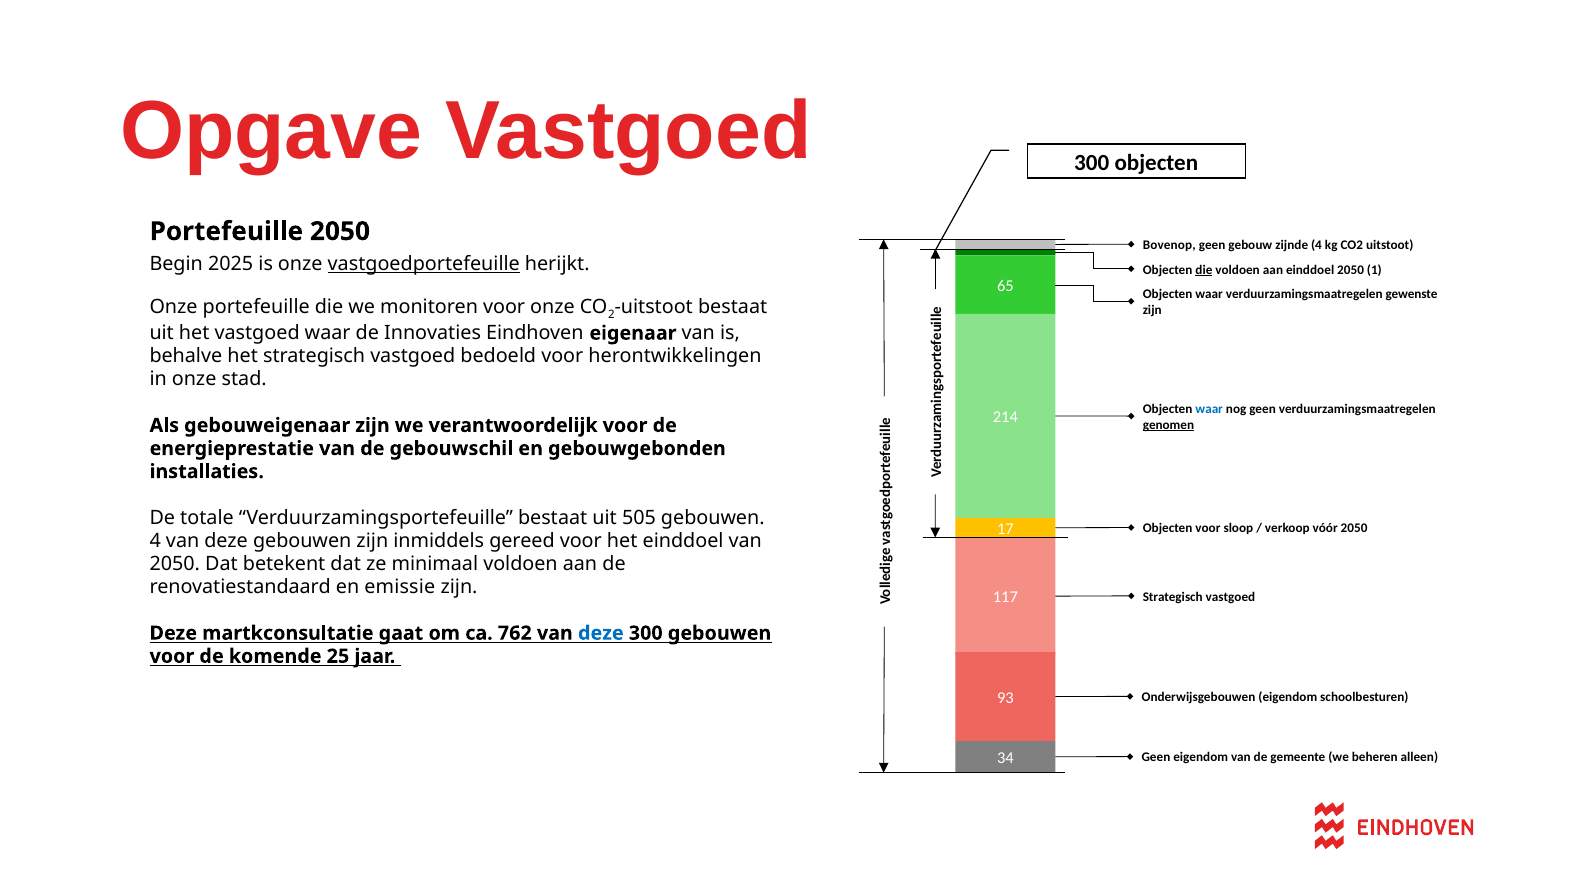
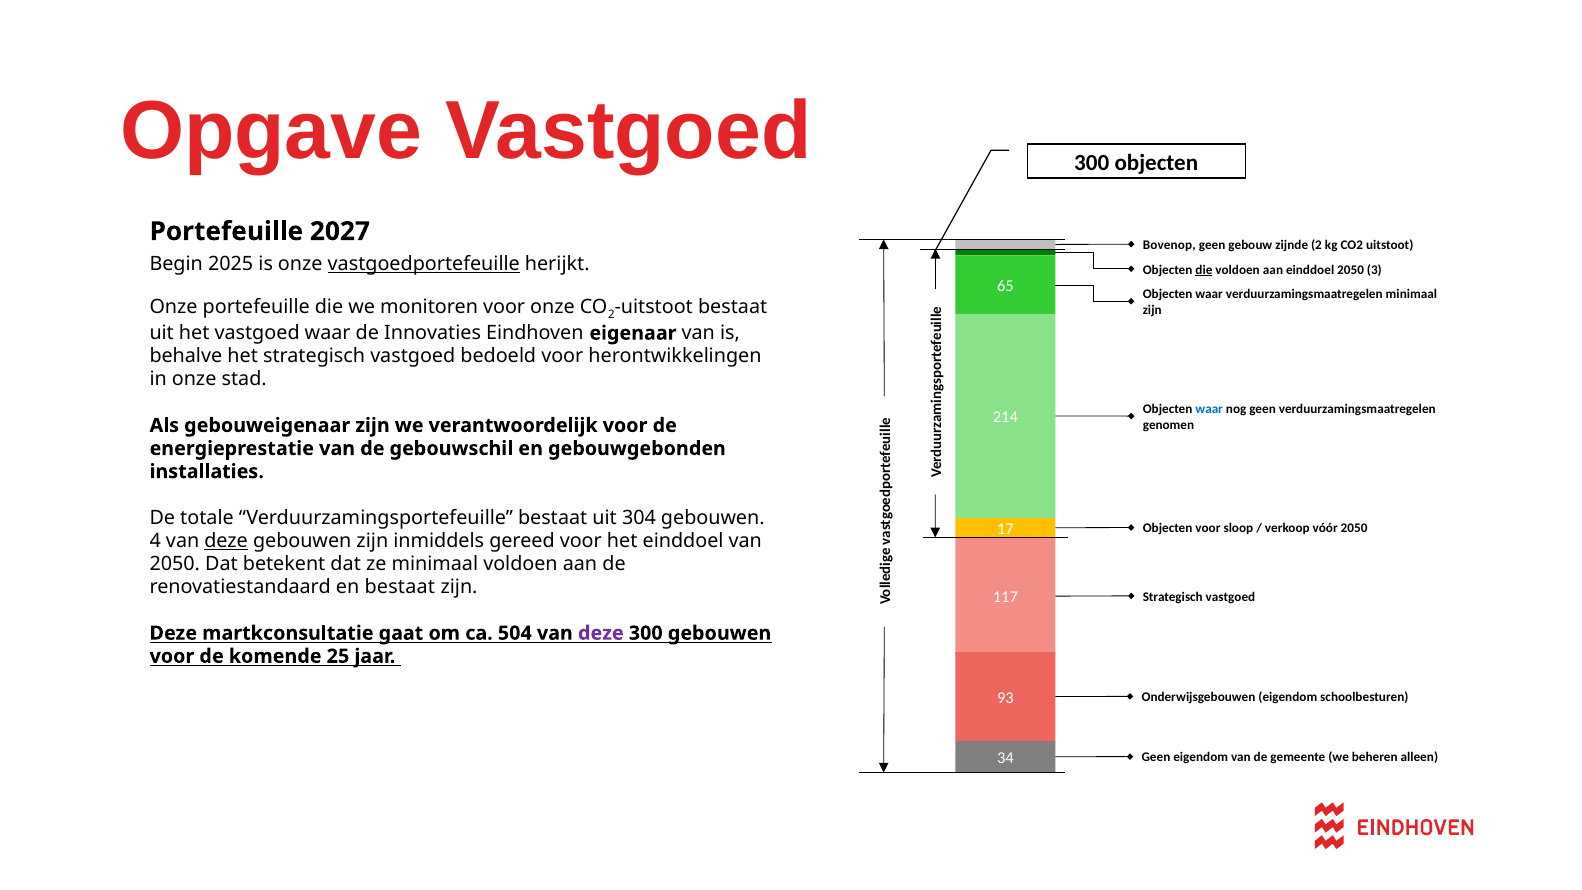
Portefeuille 2050: 2050 -> 2027 (340, 231)
zijnde 4: 4 -> 2 (1317, 245)
1: 1 -> 3 (1374, 270)
verduurzamingsmaatregelen gewenste: gewenste -> minimaal (1411, 294)
genomen underline: present -> none (1168, 425)
505: 505 -> 304 (639, 518)
deze underline: none -> present (226, 541)
en emissie: emissie -> bestaat (400, 587)
762: 762 -> 504 (515, 633)
deze colour: blue -> purple (601, 633)
